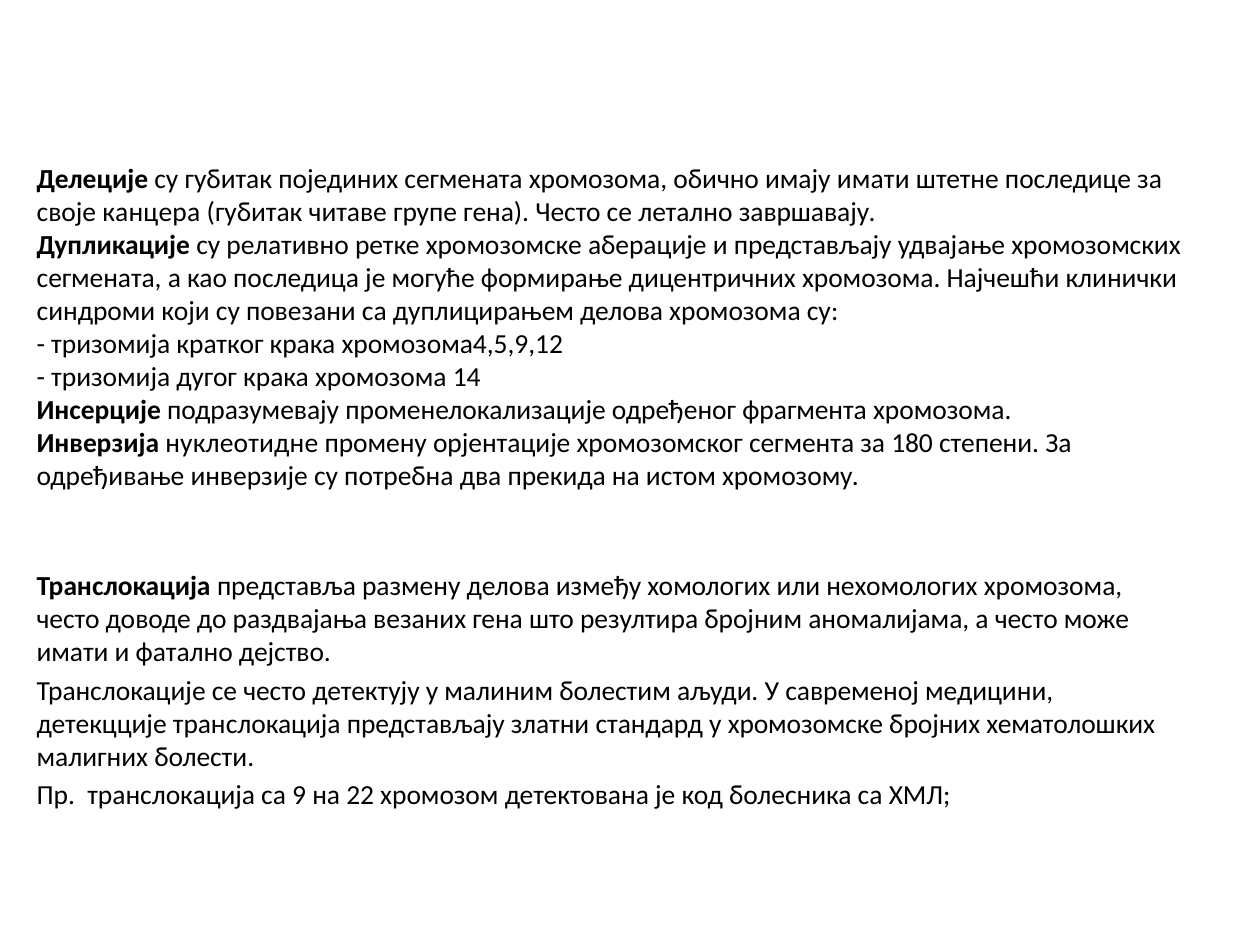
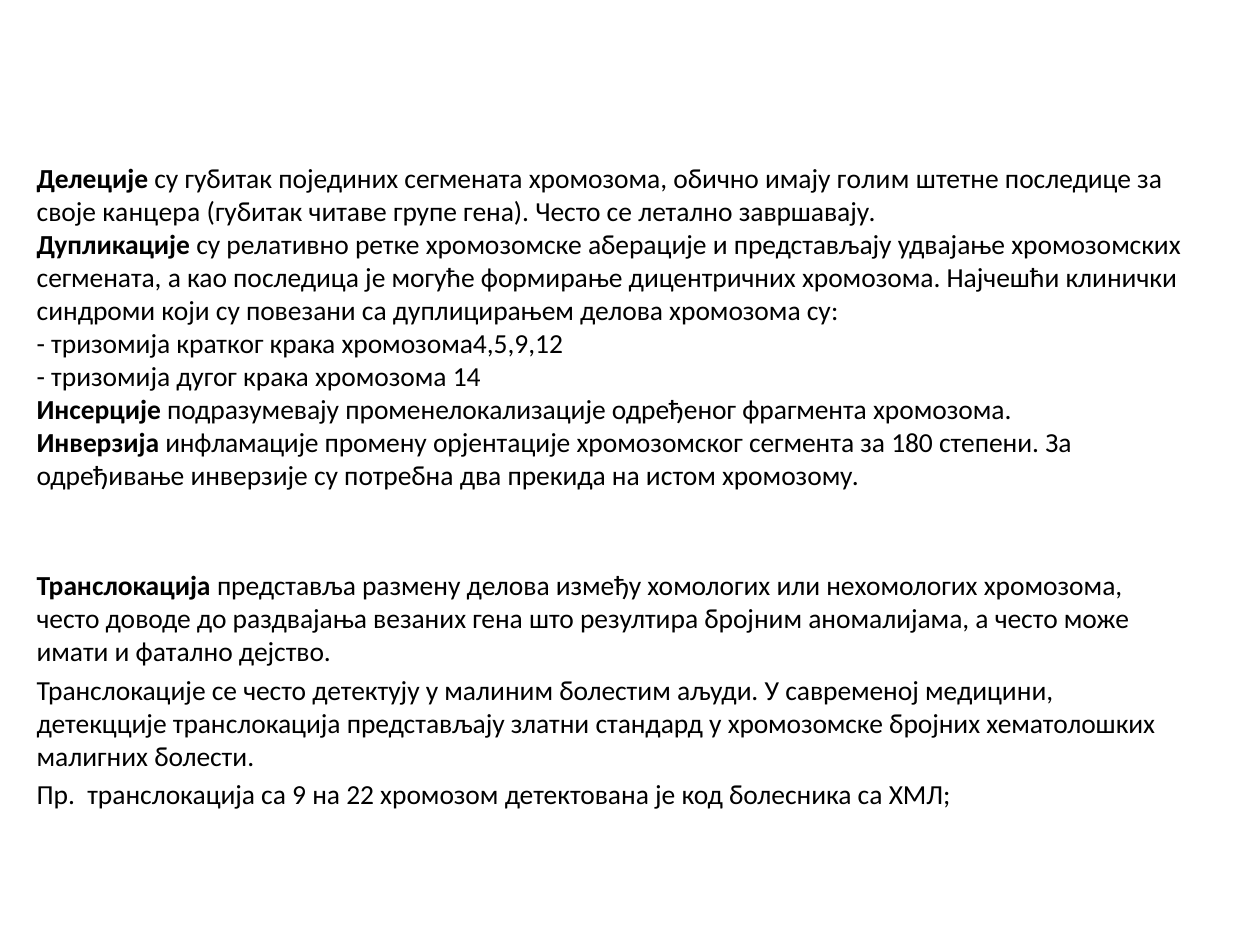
имају имати: имати -> голим (873, 179)
нуклеотидне: нуклеотидне -> инфламације (242, 444)
